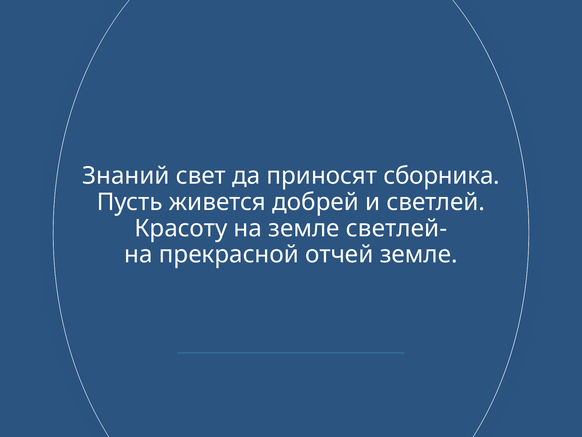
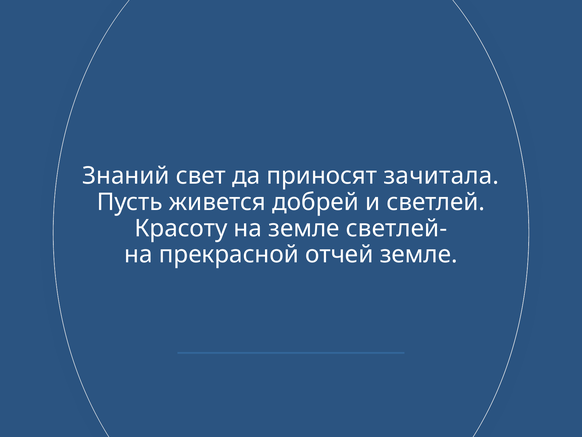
сборника: сборника -> зачитала (441, 176)
